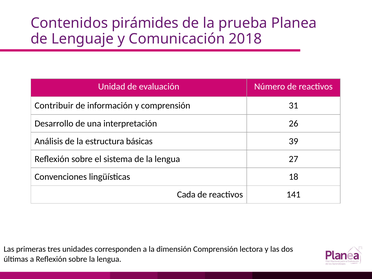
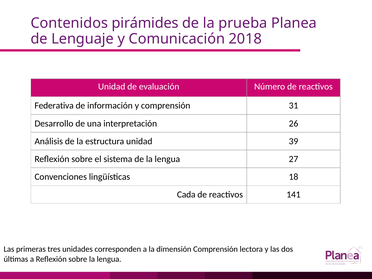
Contribuir: Contribuir -> Federativa (54, 106)
estructura básicas: básicas -> unidad (139, 141)
